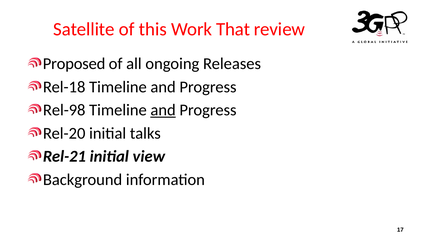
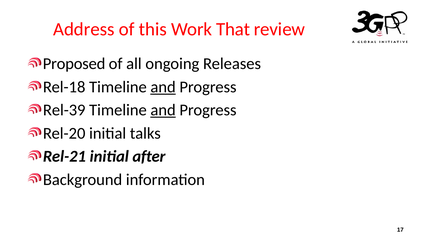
Satellite: Satellite -> Address (84, 29)
and underline: none -> present (163, 87)
Rel-98: Rel-98 -> Rel-39 (64, 110)
view: view -> after (149, 157)
